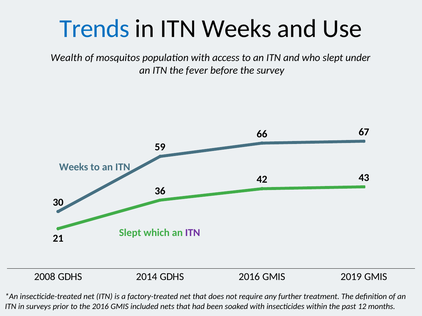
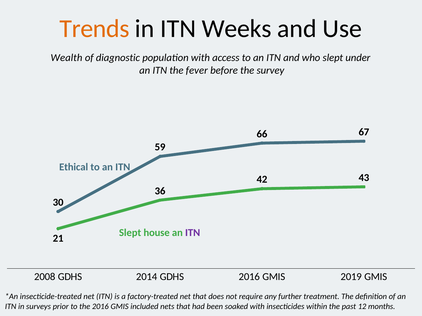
Trends colour: blue -> orange (94, 29)
mosquitos: mosquitos -> diagnostic (118, 58)
Weeks: Weeks -> Ethical (74, 167)
which: which -> house (157, 233)
